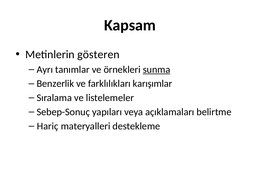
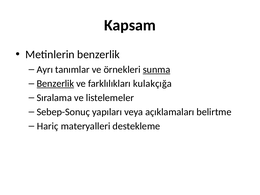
Metinlerin gösteren: gösteren -> benzerlik (98, 55)
Benzerlik underline: none -> present (55, 84)
karışımlar: karışımlar -> kulakçığa (152, 84)
